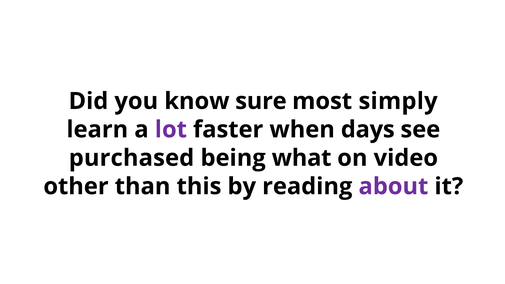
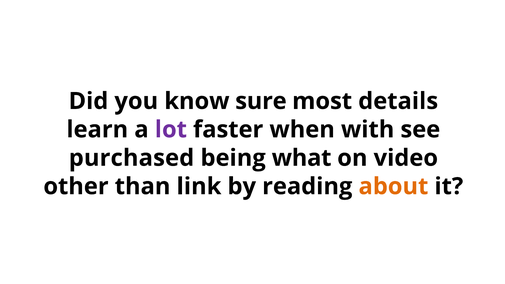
simply: simply -> details (398, 101)
days: days -> with (368, 130)
this: this -> link (199, 186)
about colour: purple -> orange (393, 186)
